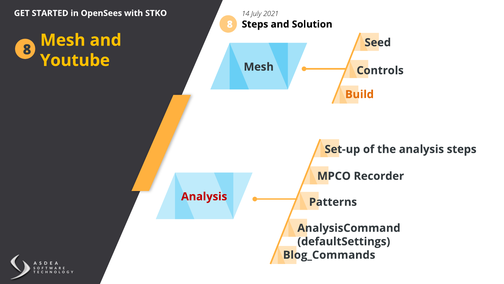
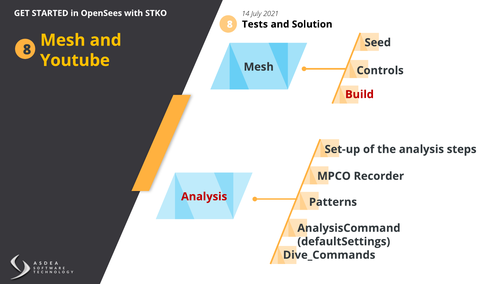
Steps: Steps -> Tests (255, 24)
Build colour: orange -> red (360, 94)
Blog_Commands: Blog_Commands -> Dive_Commands (329, 255)
